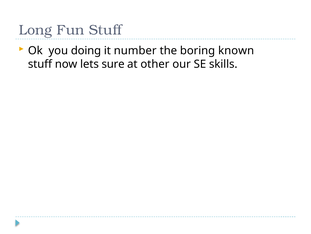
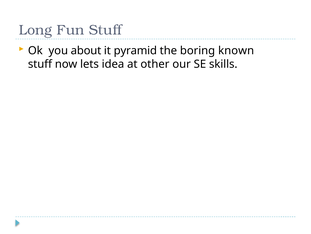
doing: doing -> about (86, 51)
number: number -> pyramid (135, 51)
sure: sure -> idea (113, 64)
